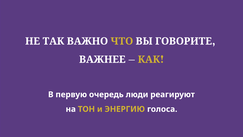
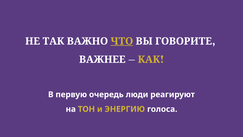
ЧТО underline: none -> present (122, 41)
